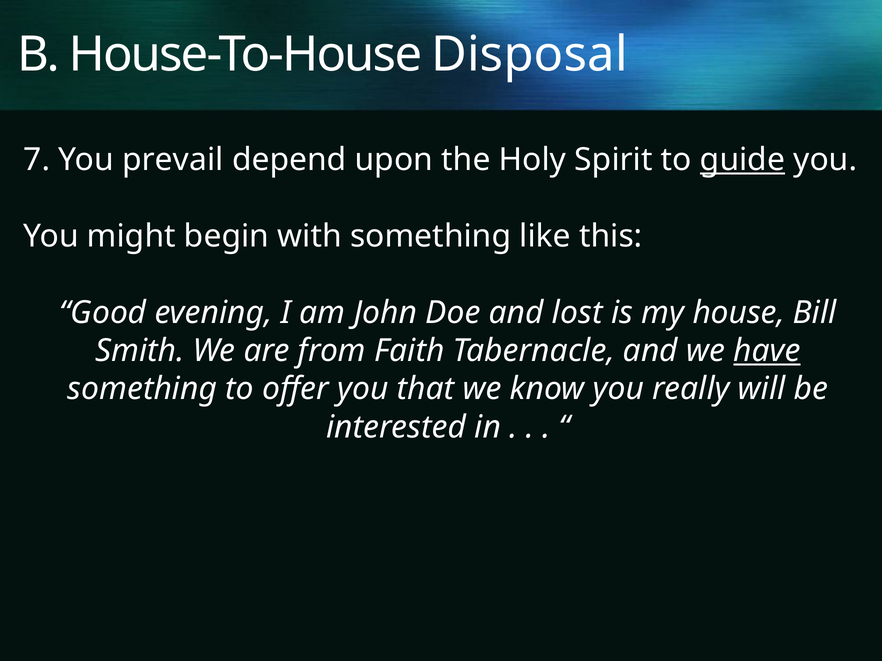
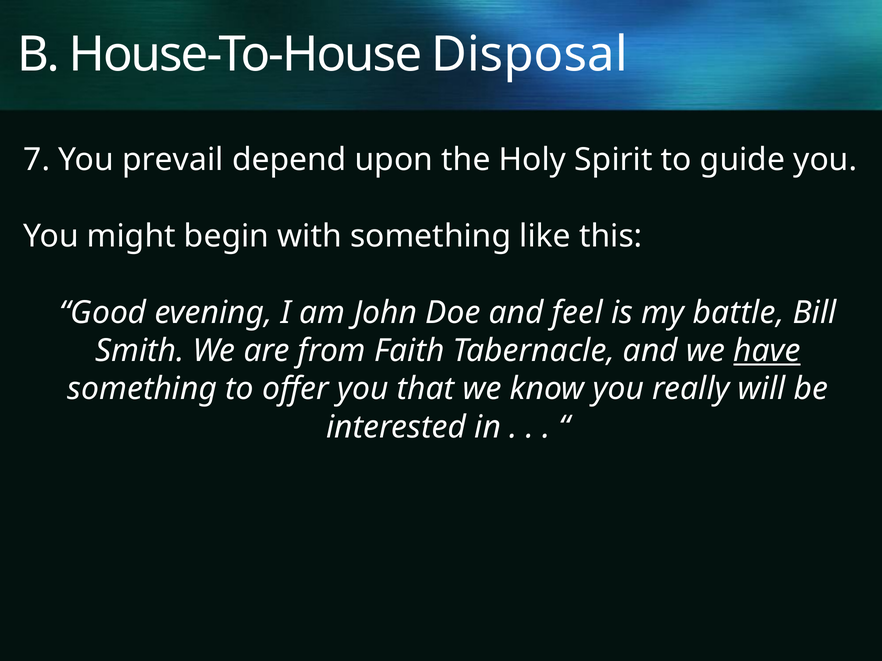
guide underline: present -> none (743, 160)
lost: lost -> feel (577, 313)
house: house -> battle (738, 313)
